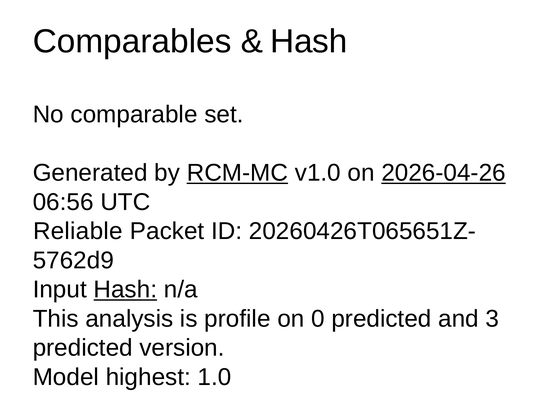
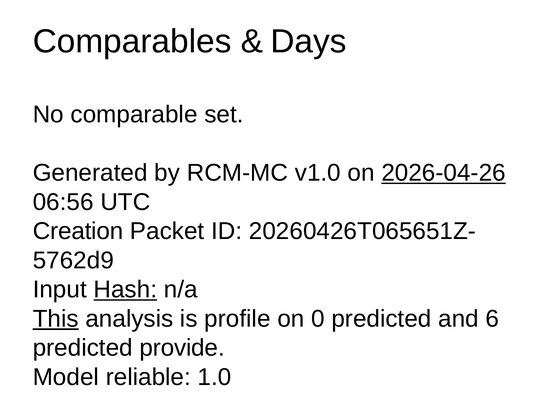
Hash: Hash -> Days (309, 42)
RCM-MC underline: present -> none (237, 173)
Reliable: Reliable -> Creation (78, 231)
This underline: none -> present (56, 319)
3: 3 -> 6 (492, 319)
version: version -> provide (182, 348)
highest: highest -> reliable (148, 377)
